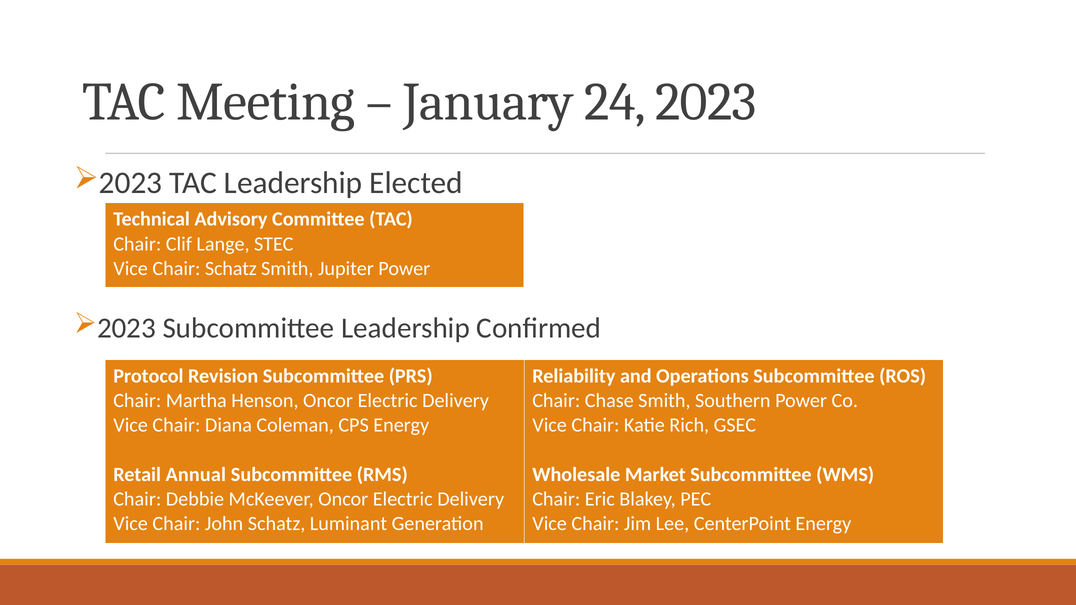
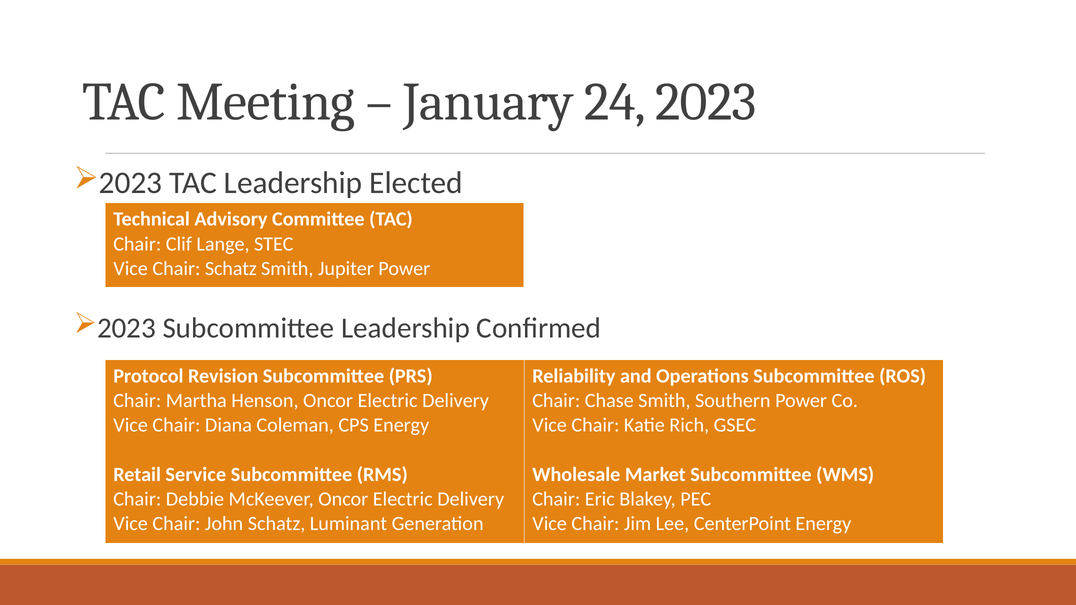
Annual: Annual -> Service (196, 475)
